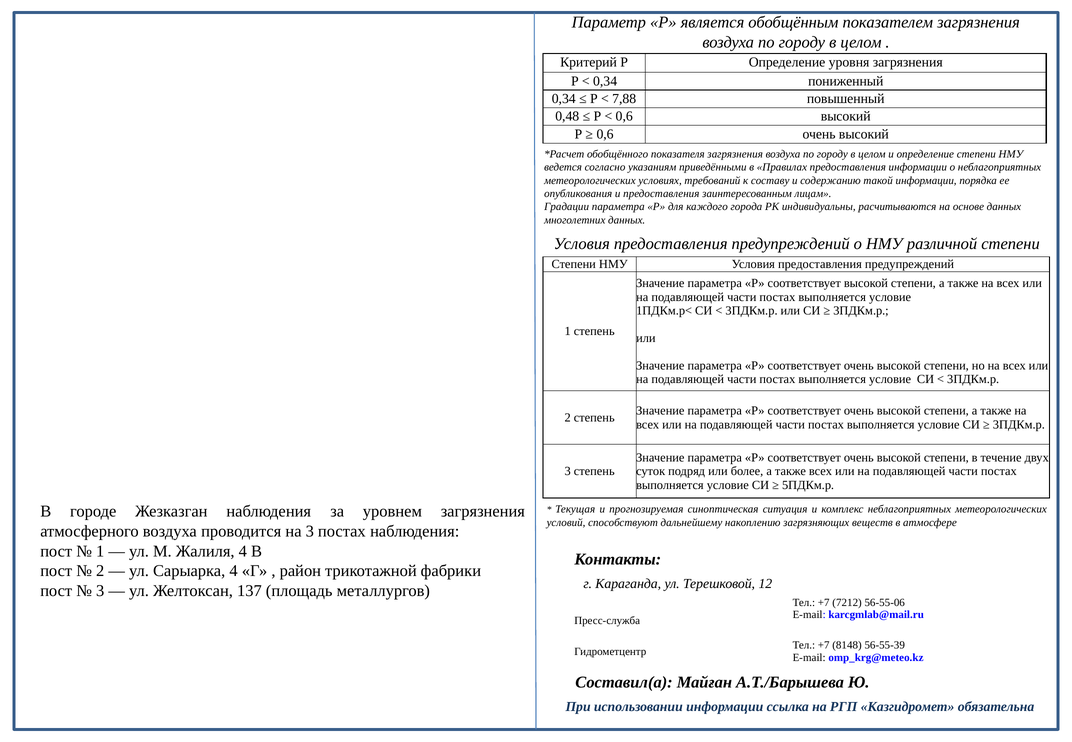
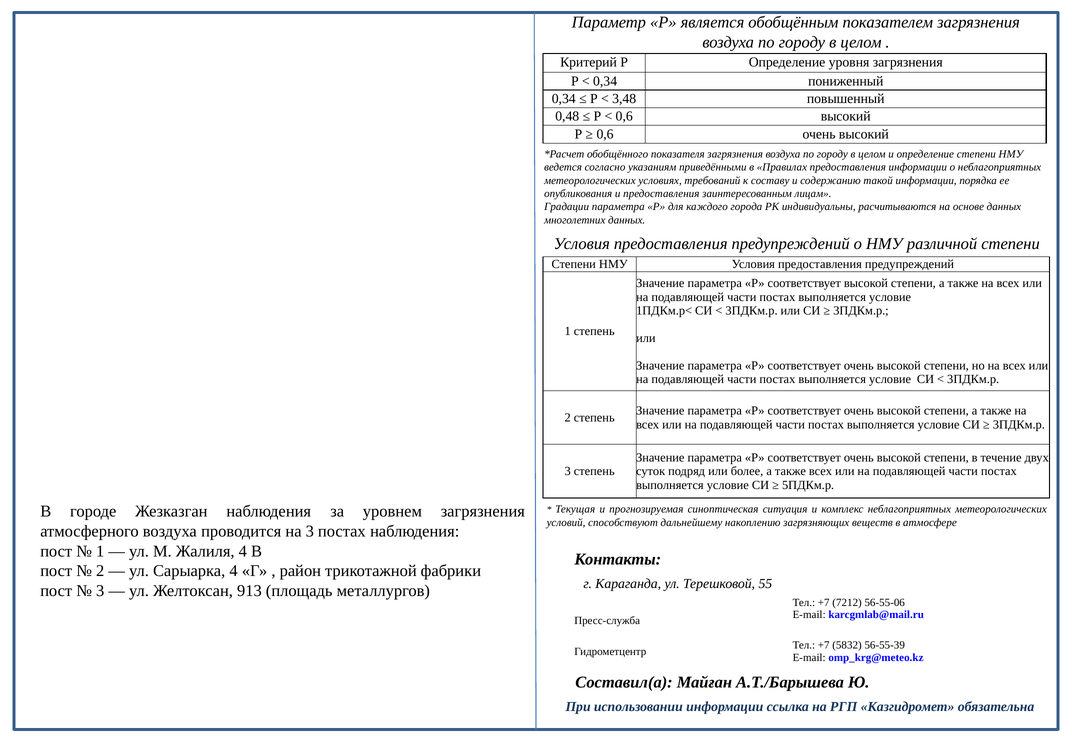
7,88: 7,88 -> 3,48 (624, 99)
12: 12 -> 55 (765, 584)
137: 137 -> 913 (249, 591)
8148: 8148 -> 5832 (847, 645)
